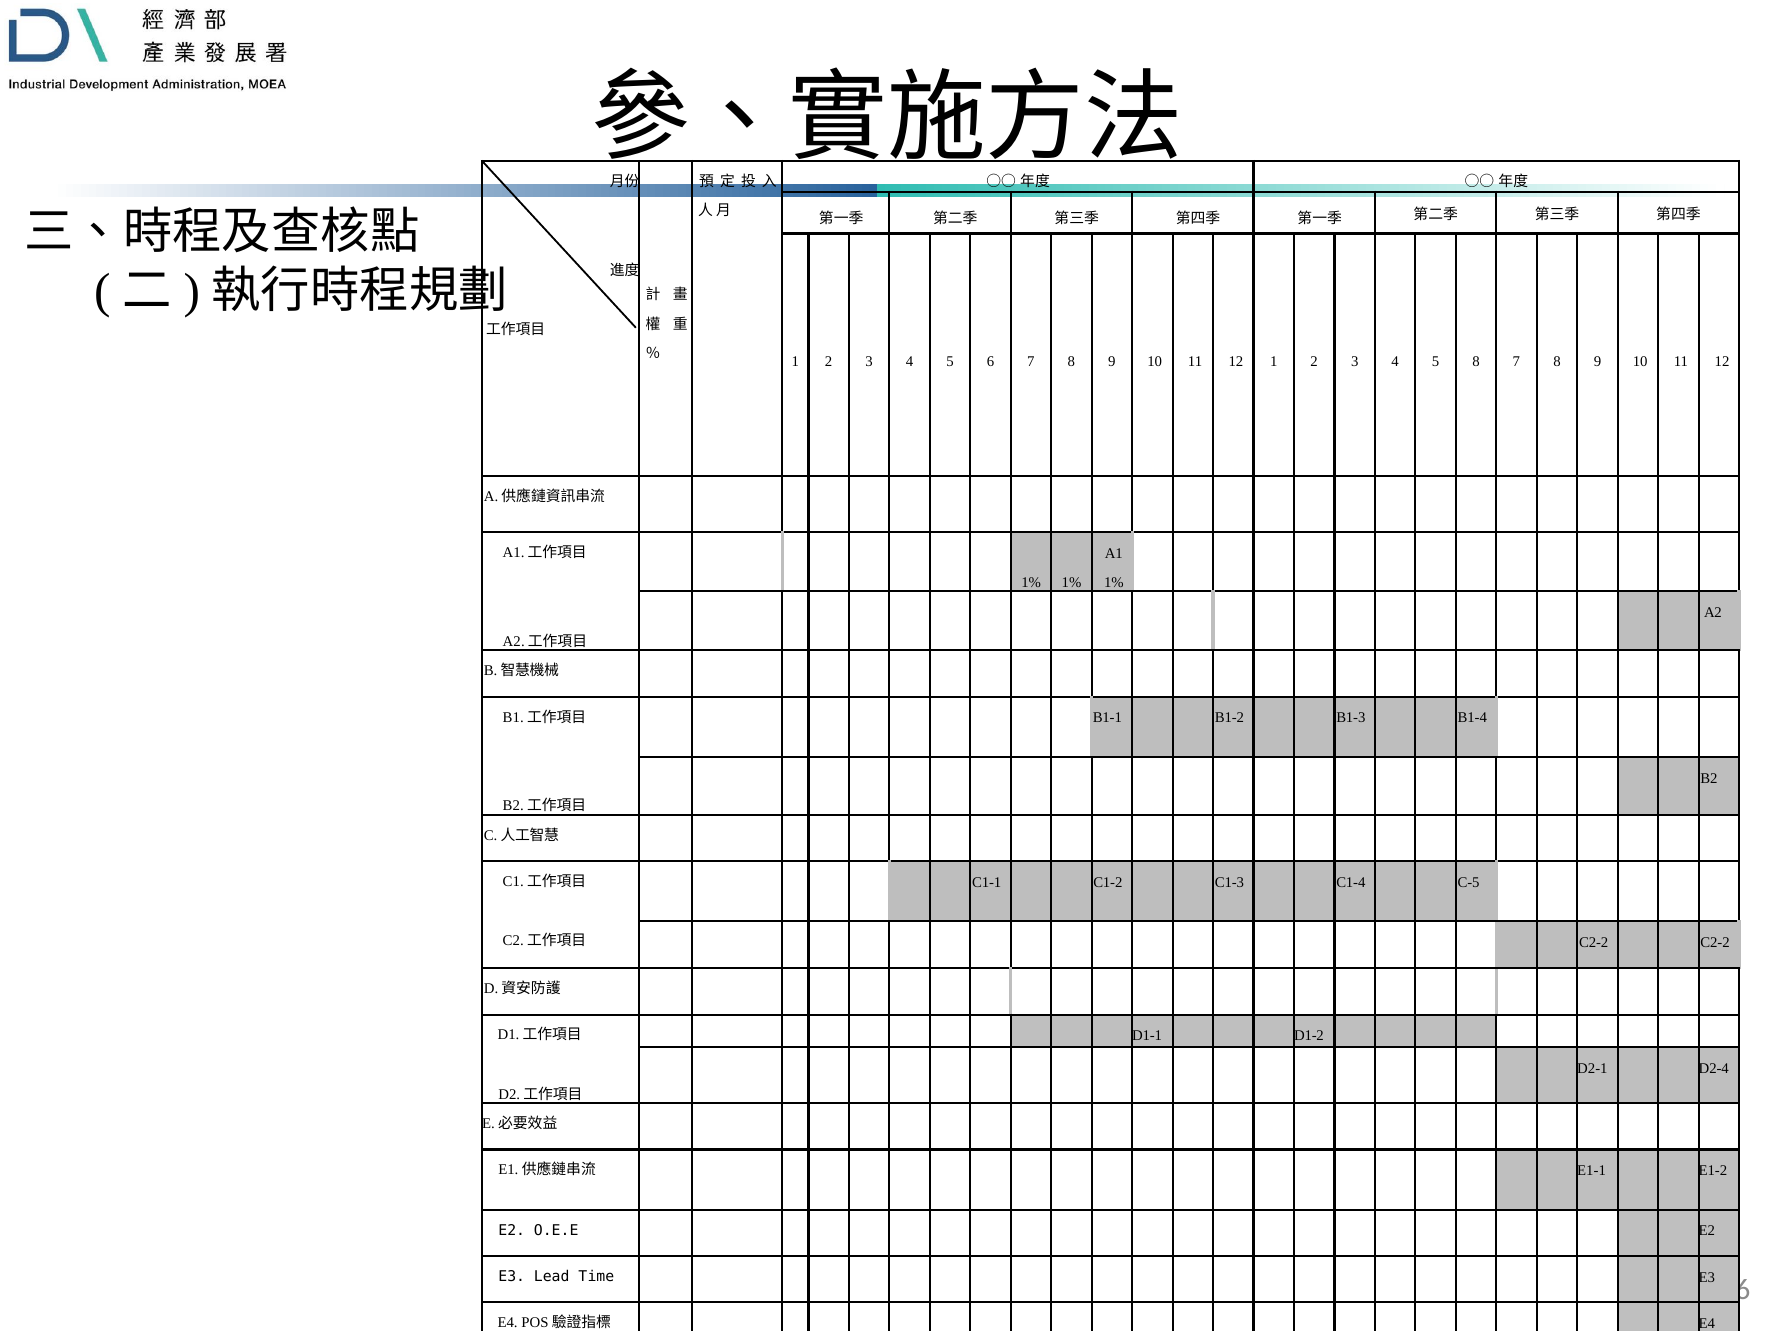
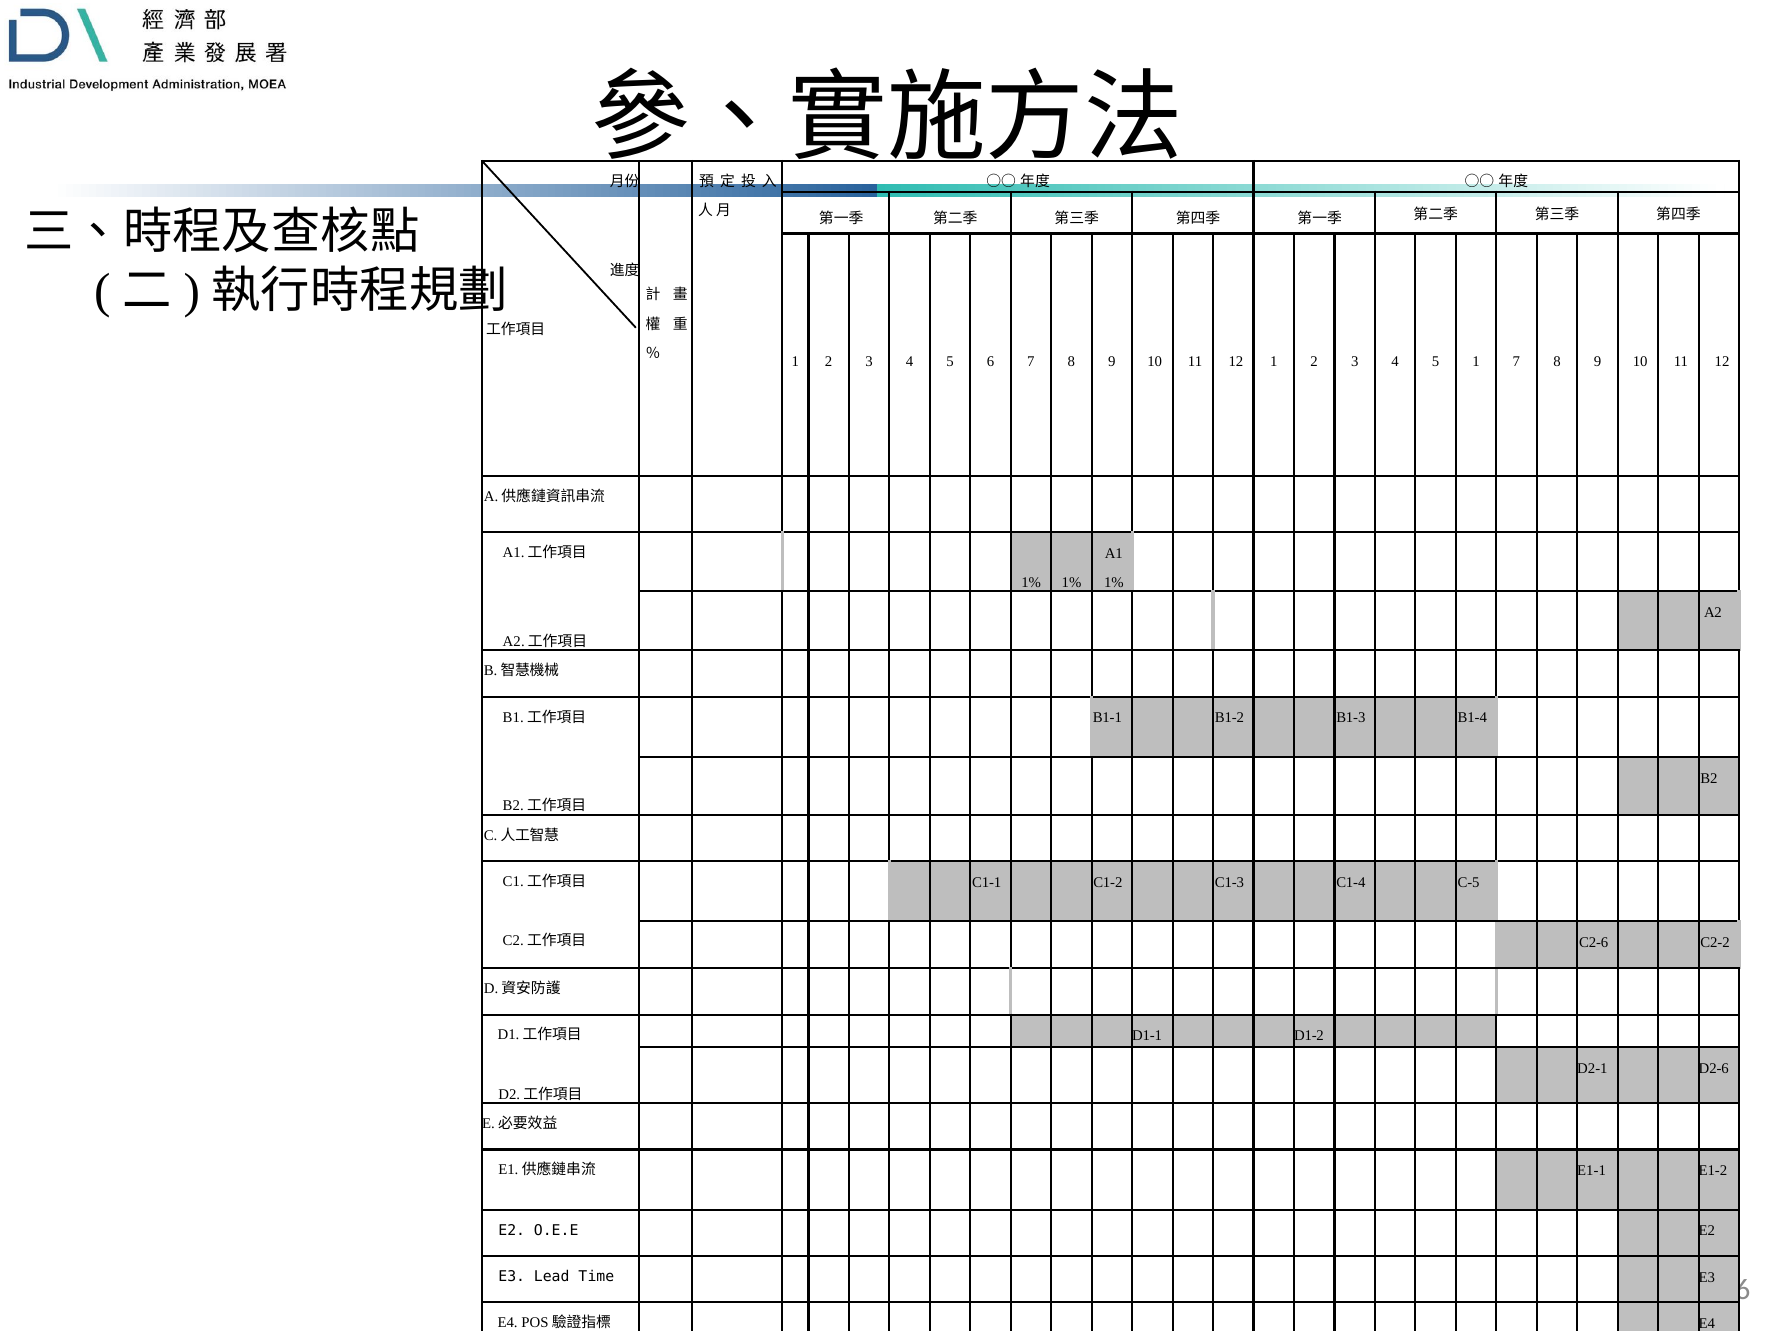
5 8: 8 -> 1 (1476, 362)
C2-2: C2-2 -> C2-6 (1594, 943)
D2-4: D2-4 -> D2-6 (1714, 1069)
